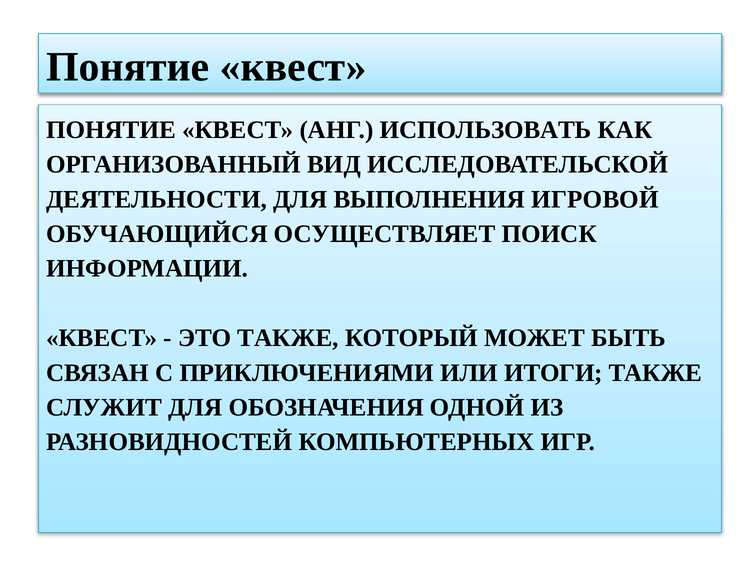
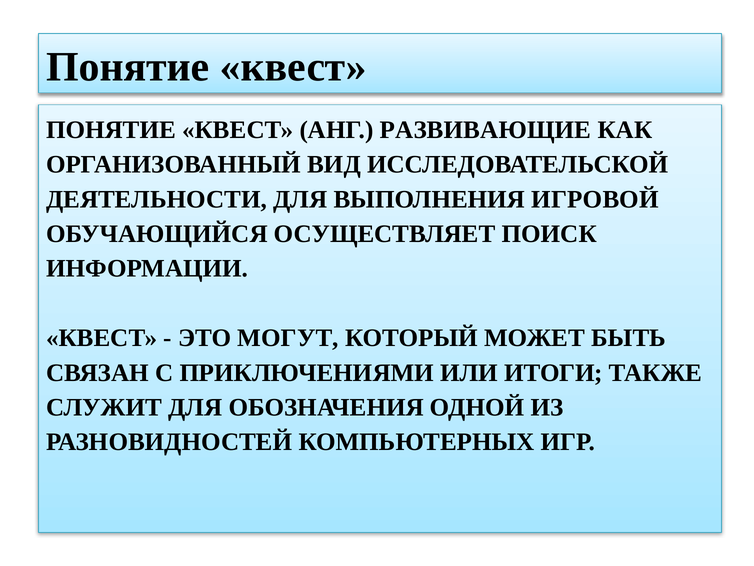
ИСПОЛЬЗОВАТЬ: ИСПОЛЬЗОВАТЬ -> РАЗВИВАЮЩИЕ (485, 130)
ЭТО ТАКЖЕ: ТАКЖЕ -> МОГУТ (288, 338)
